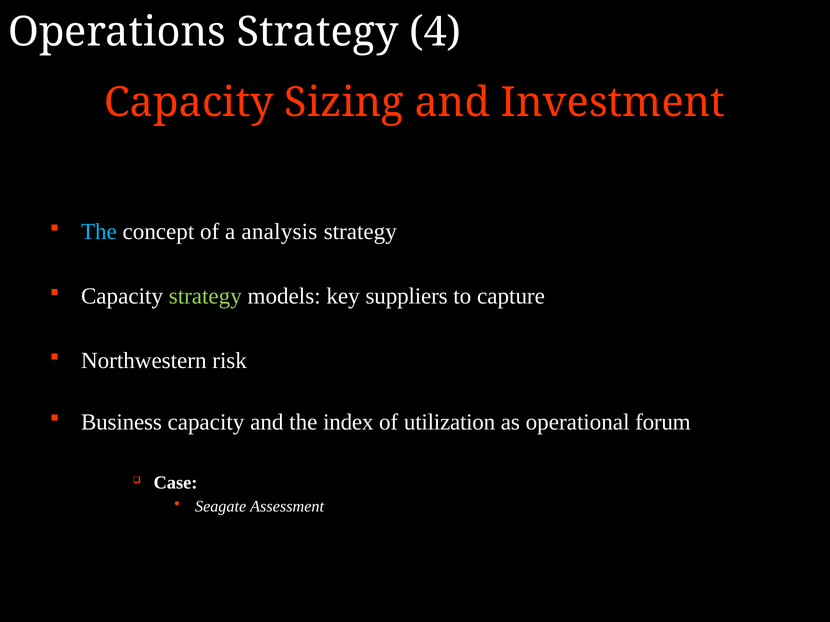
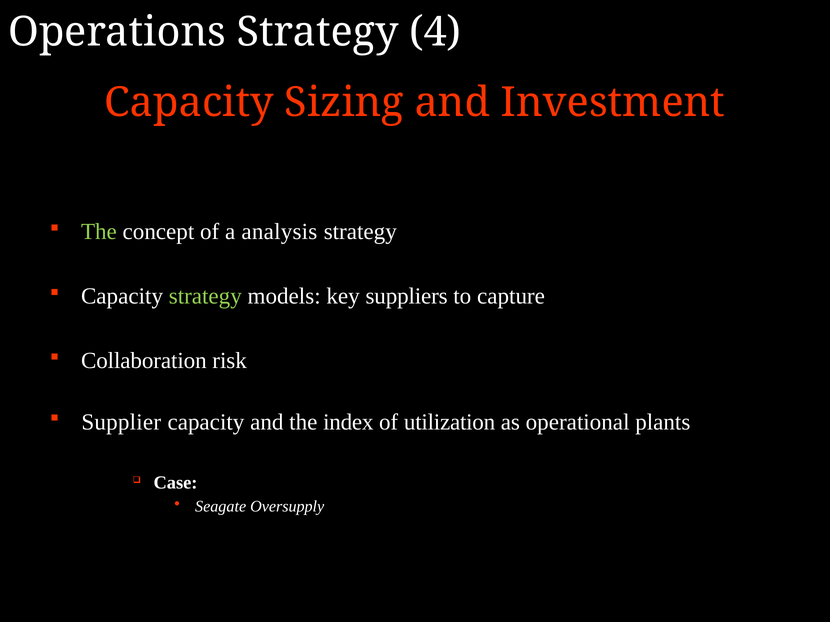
The colour: light blue -> light green (99, 232)
Northwestern: Northwestern -> Collaboration (144, 361)
Business: Business -> Supplier (121, 423)
forum: forum -> plants (663, 423)
Assessment: Assessment -> Oversupply (287, 507)
